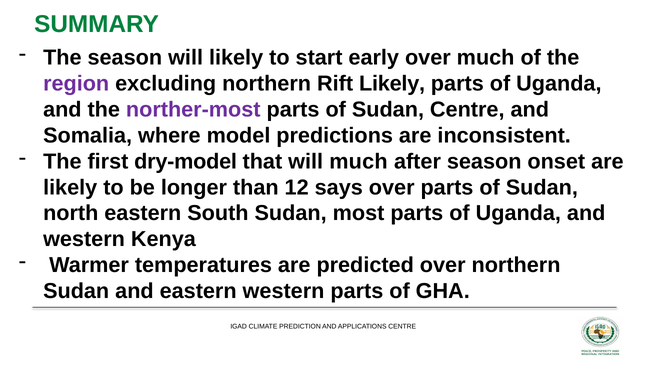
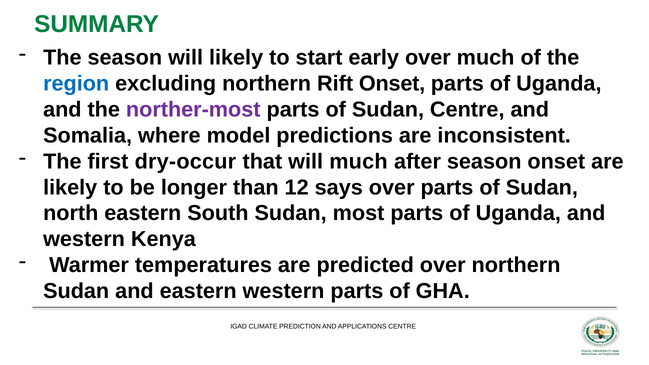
region colour: purple -> blue (76, 84)
Rift Likely: Likely -> Onset (392, 84)
dry-model: dry-model -> dry-occur (185, 161)
